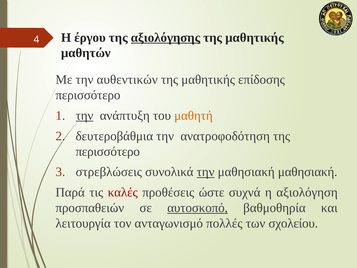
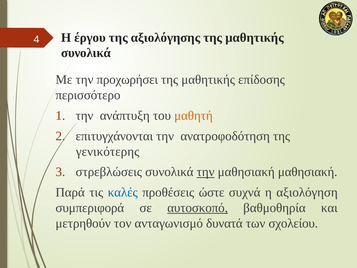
αξιολόγησης underline: present -> none (166, 37)
μαθητών: μαθητών -> συνολικά (86, 53)
αυθεντικών: αυθεντικών -> προχωρήσει (127, 80)
την underline: present -> none (85, 116)
δευτεροβάθμια: δευτεροβάθμια -> επιτυγχάνονται (114, 136)
περισσότερο: περισσότερο -> γενικότερης (108, 151)
καλές colour: red -> blue (123, 192)
προσπαθειών: προσπαθειών -> συμπεριφορά (90, 208)
λειτουργία: λειτουργία -> μετρηθούν (83, 223)
πολλές: πολλές -> δυνατά (224, 223)
